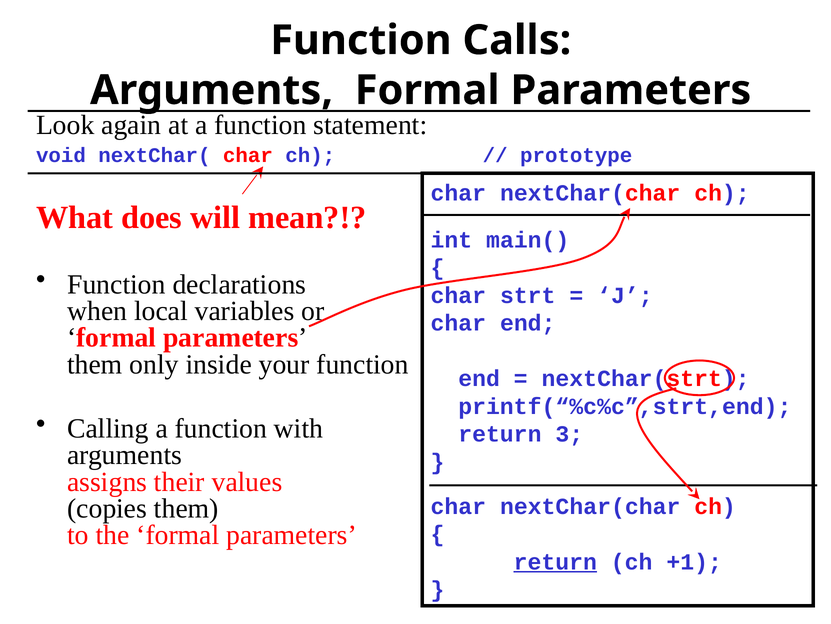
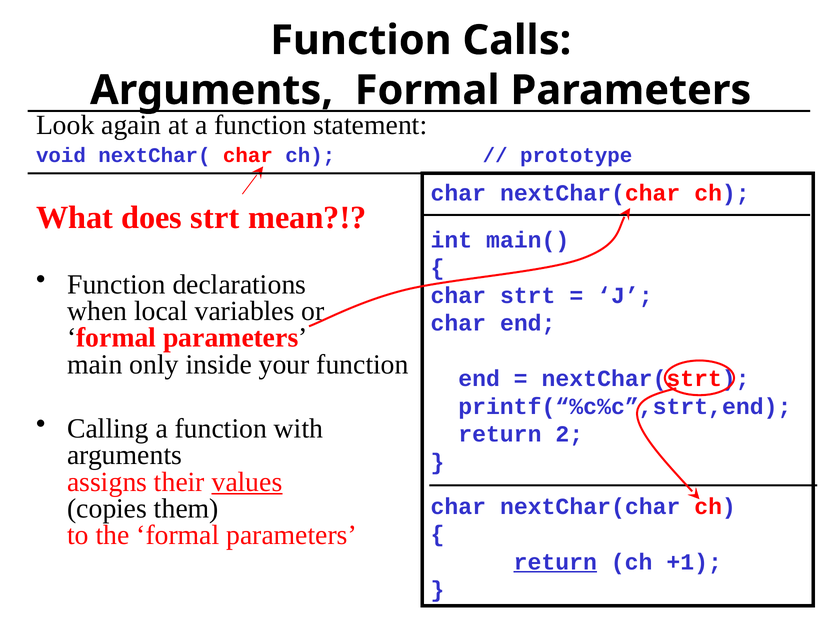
does will: will -> strt (215, 217)
them: them -> main (95, 364)
3: 3 -> 2 (569, 434)
values underline: none -> present (247, 481)
